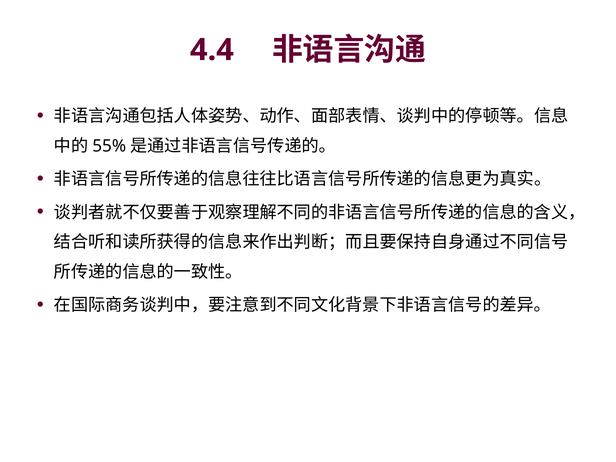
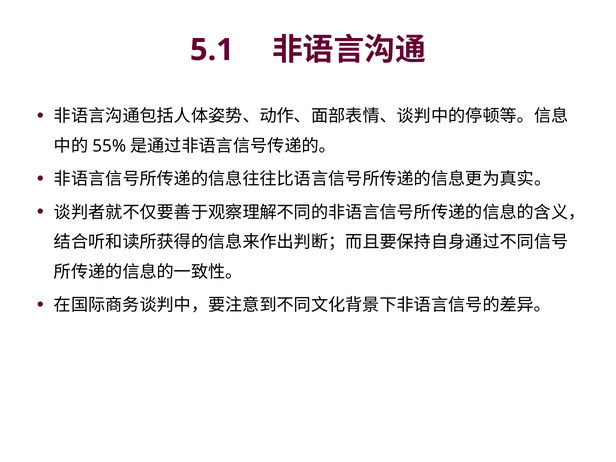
4.4: 4.4 -> 5.1 (212, 50)
